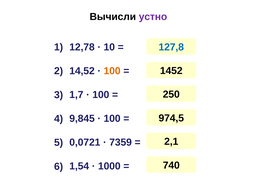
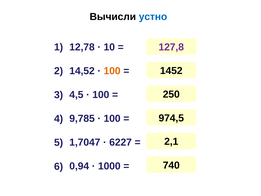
устно colour: purple -> blue (153, 17)
127,8 colour: blue -> purple (171, 47)
1,7: 1,7 -> 4,5 (76, 95)
9,845: 9,845 -> 9,785 (82, 118)
0,0721: 0,0721 -> 1,7047 (85, 142)
7359: 7359 -> 6227 (121, 142)
1,54: 1,54 -> 0,94 (79, 166)
